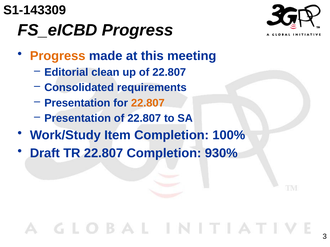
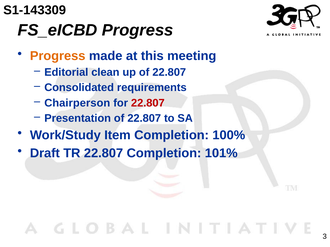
Presentation: Presentation -> Chairperson (77, 103)
22.807 colour: orange -> red (148, 103)
930%: 930% -> 101% (221, 154)
